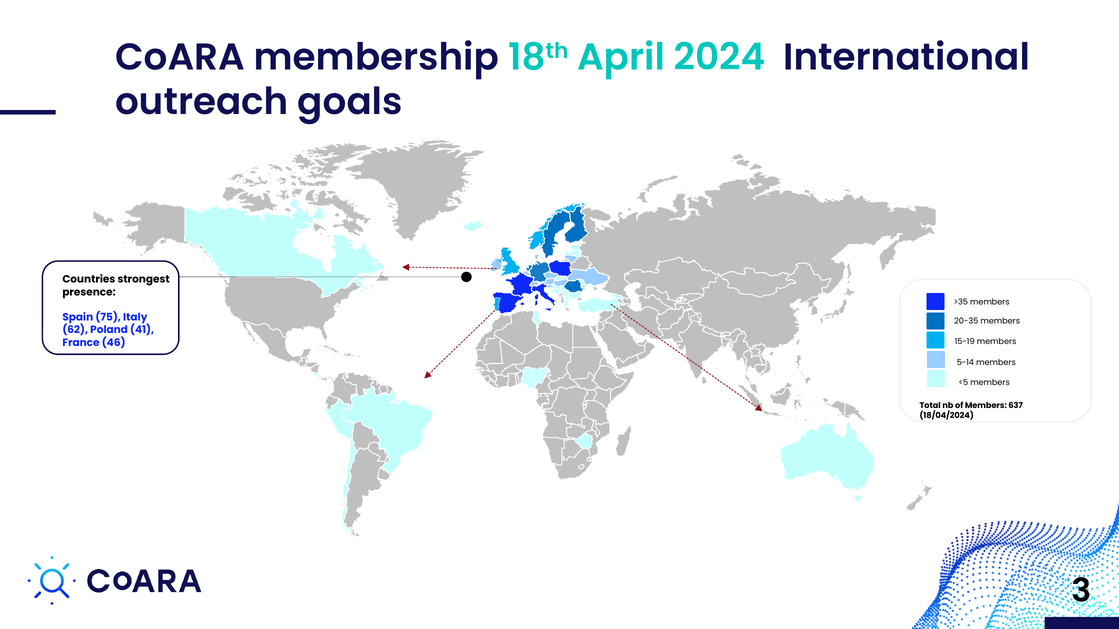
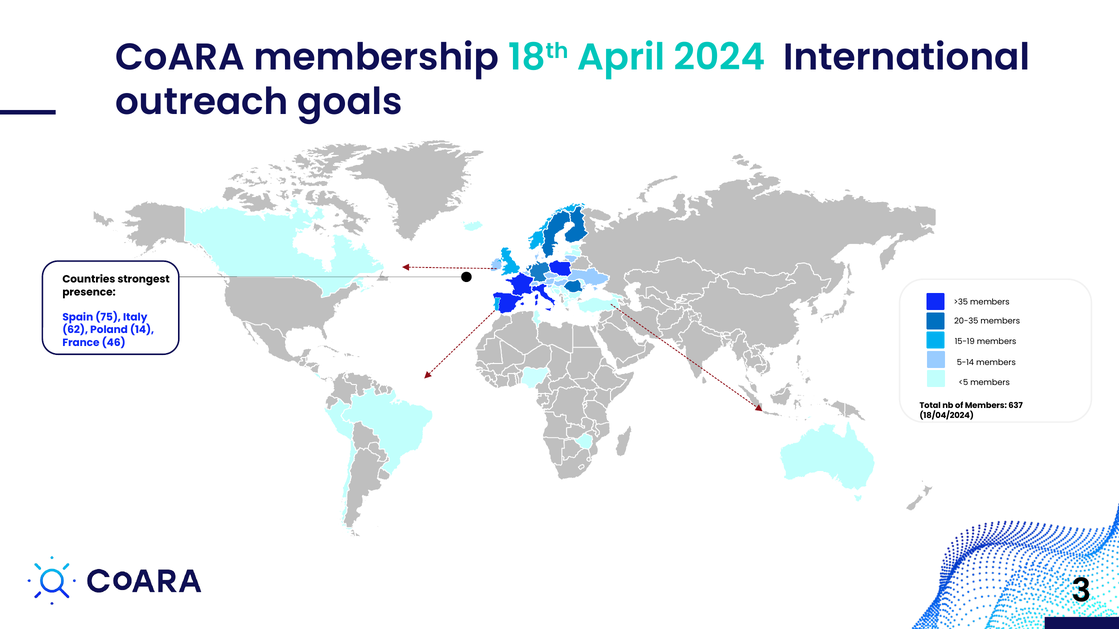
41: 41 -> 14 (142, 330)
